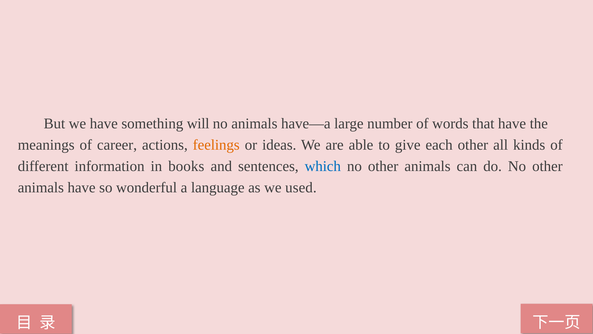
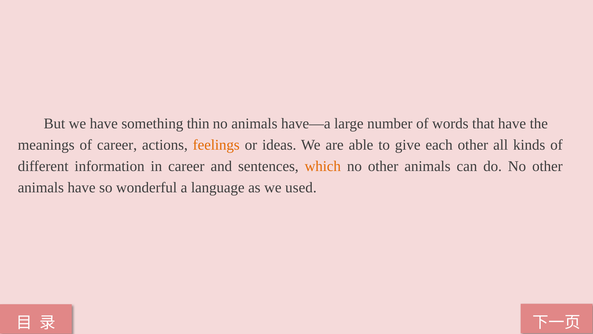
will: will -> thin (198, 123)
in books: books -> career (186, 166)
which colour: blue -> orange (323, 166)
